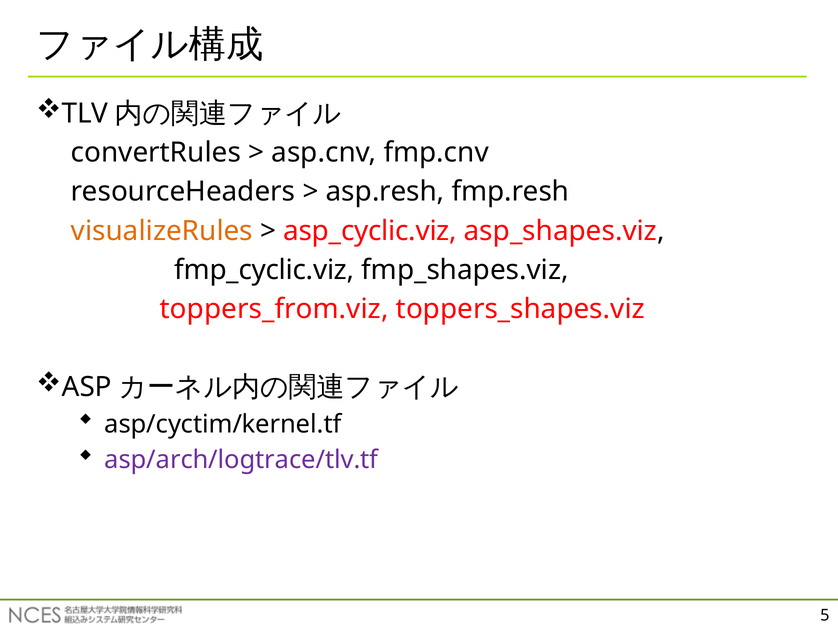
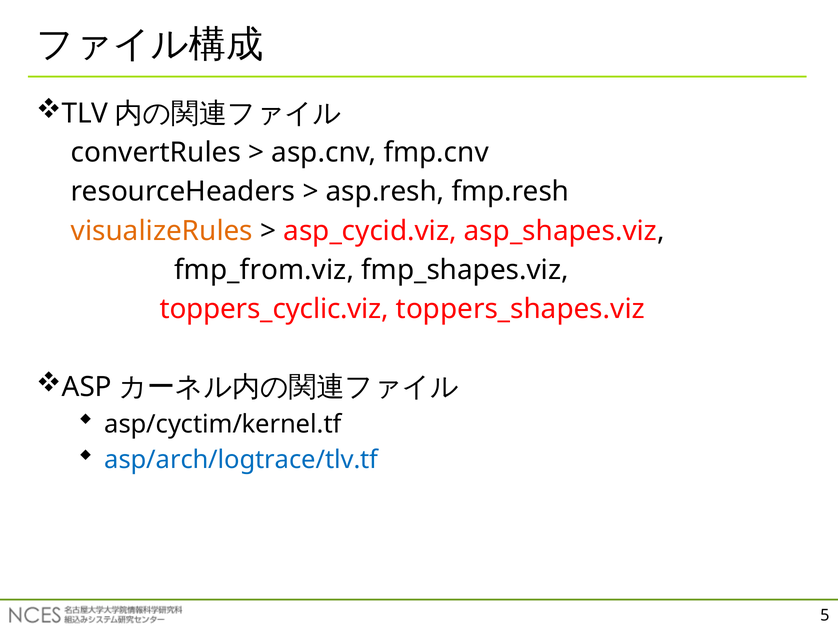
asp_cyclic.viz: asp_cyclic.viz -> asp_cycid.viz (370, 231)
fmp_cyclic.viz: fmp_cyclic.viz -> fmp_from.viz (264, 270)
toppers_from.viz: toppers_from.viz -> toppers_cyclic.viz (274, 309)
asp/arch/logtrace/tlv.tf colour: purple -> blue (241, 460)
